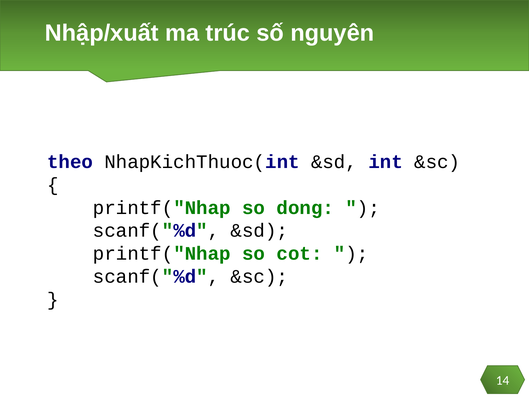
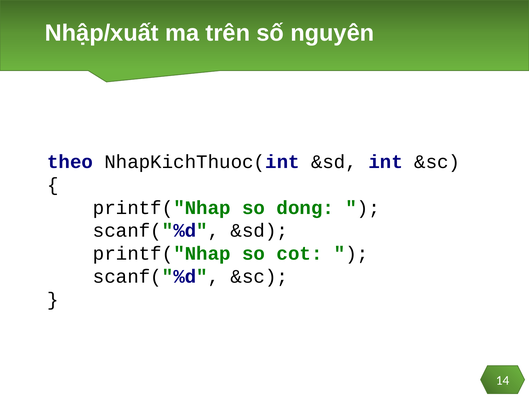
trúc: trúc -> trên (228, 33)
